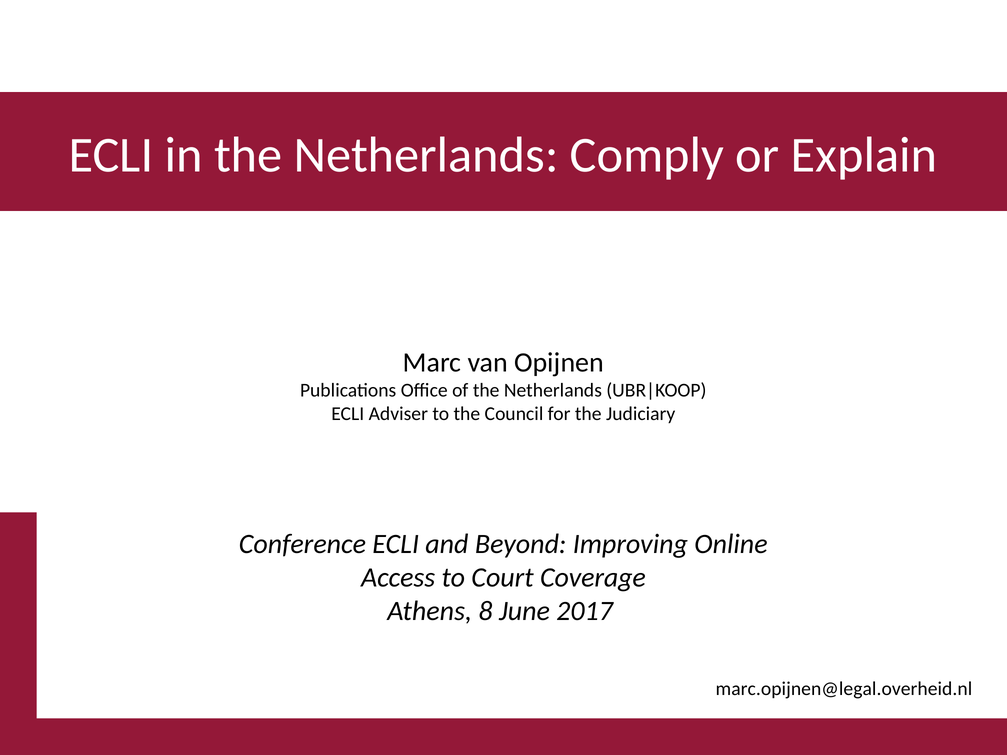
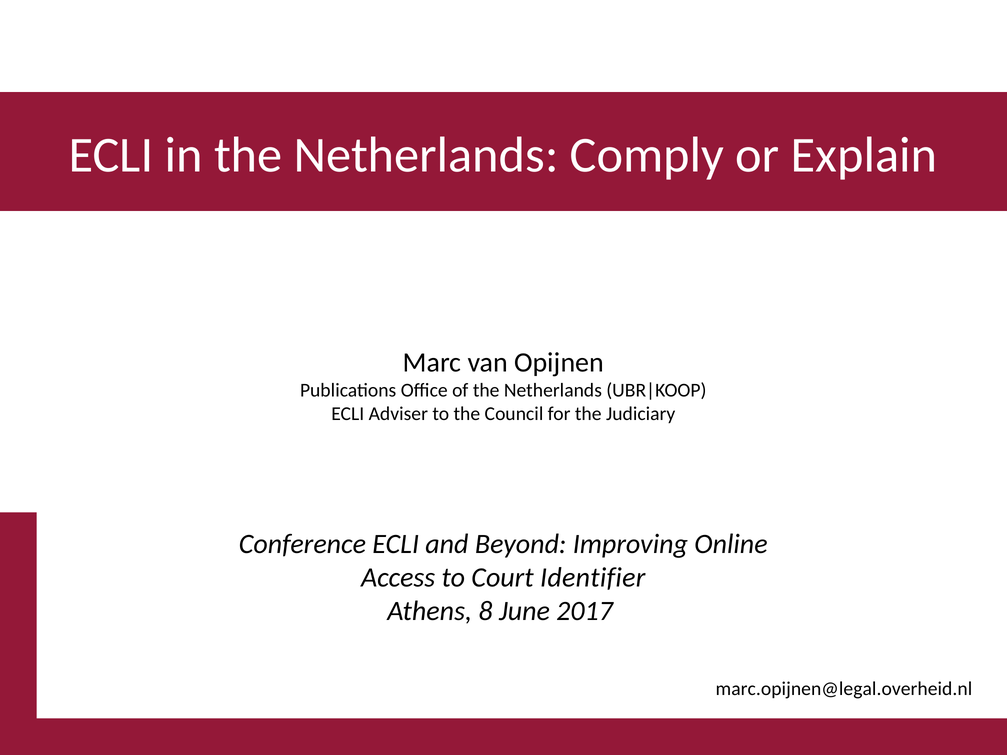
Coverage: Coverage -> Identifier (593, 578)
